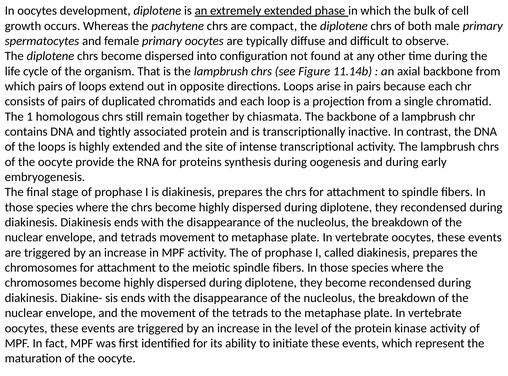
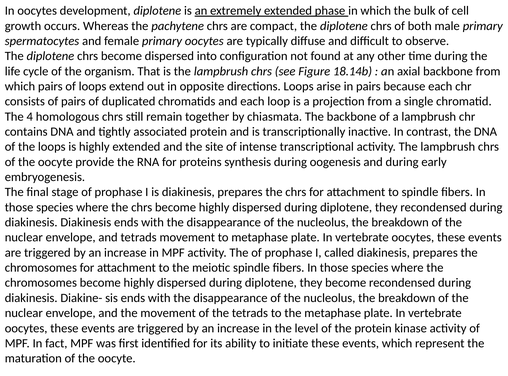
11.14b: 11.14b -> 18.14b (353, 71)
1: 1 -> 4 (30, 117)
